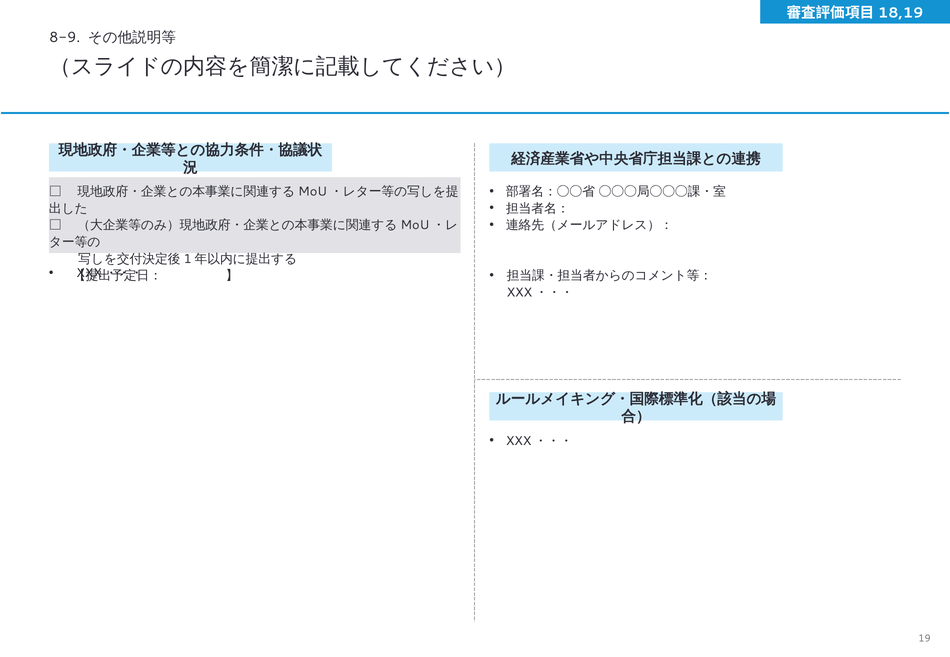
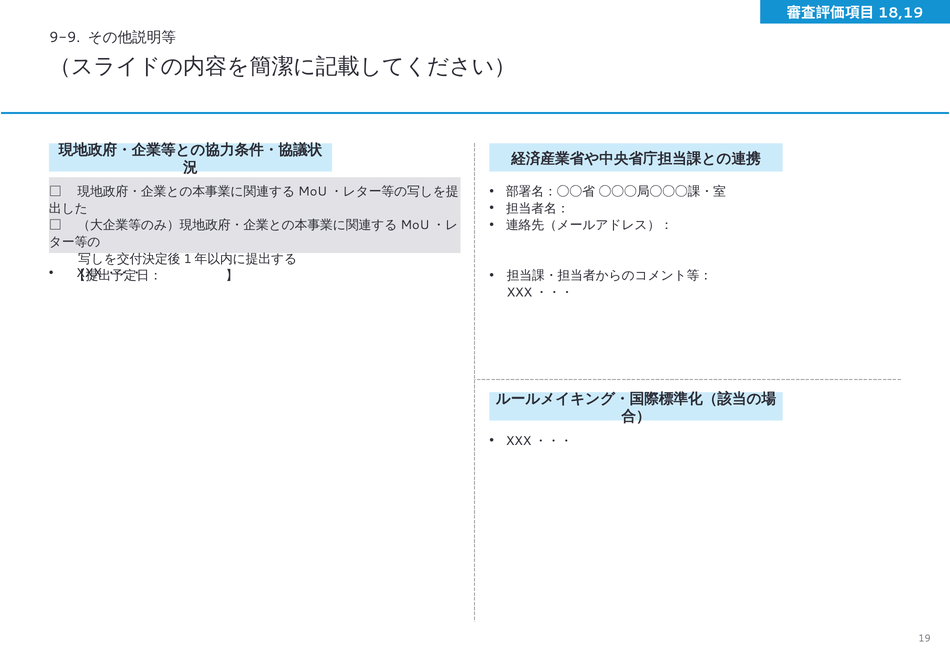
8-9: 8-9 -> 9-9 (65, 38)
